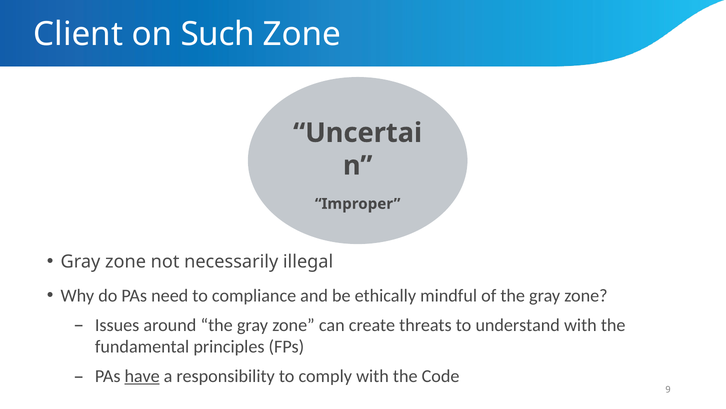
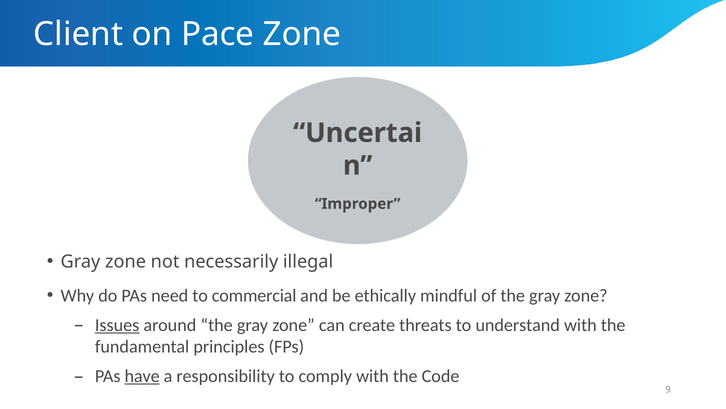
Such: Such -> Pace (218, 34)
compliance: compliance -> commercial (254, 295)
Issues underline: none -> present (117, 325)
